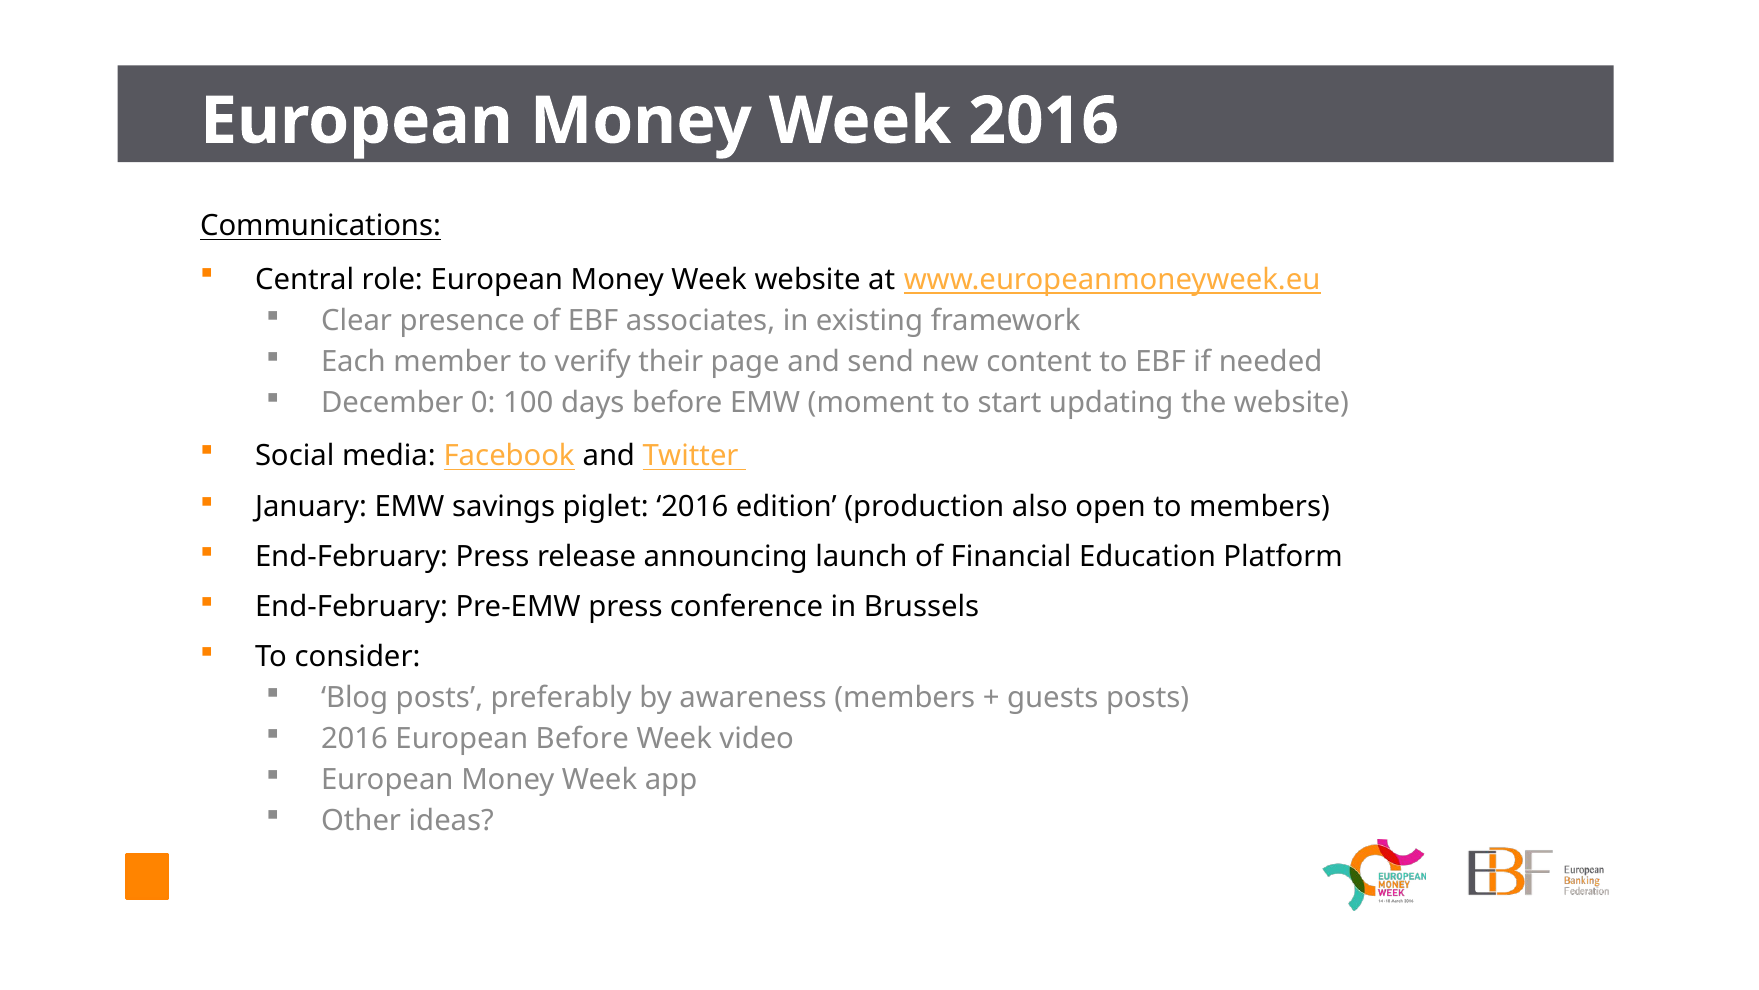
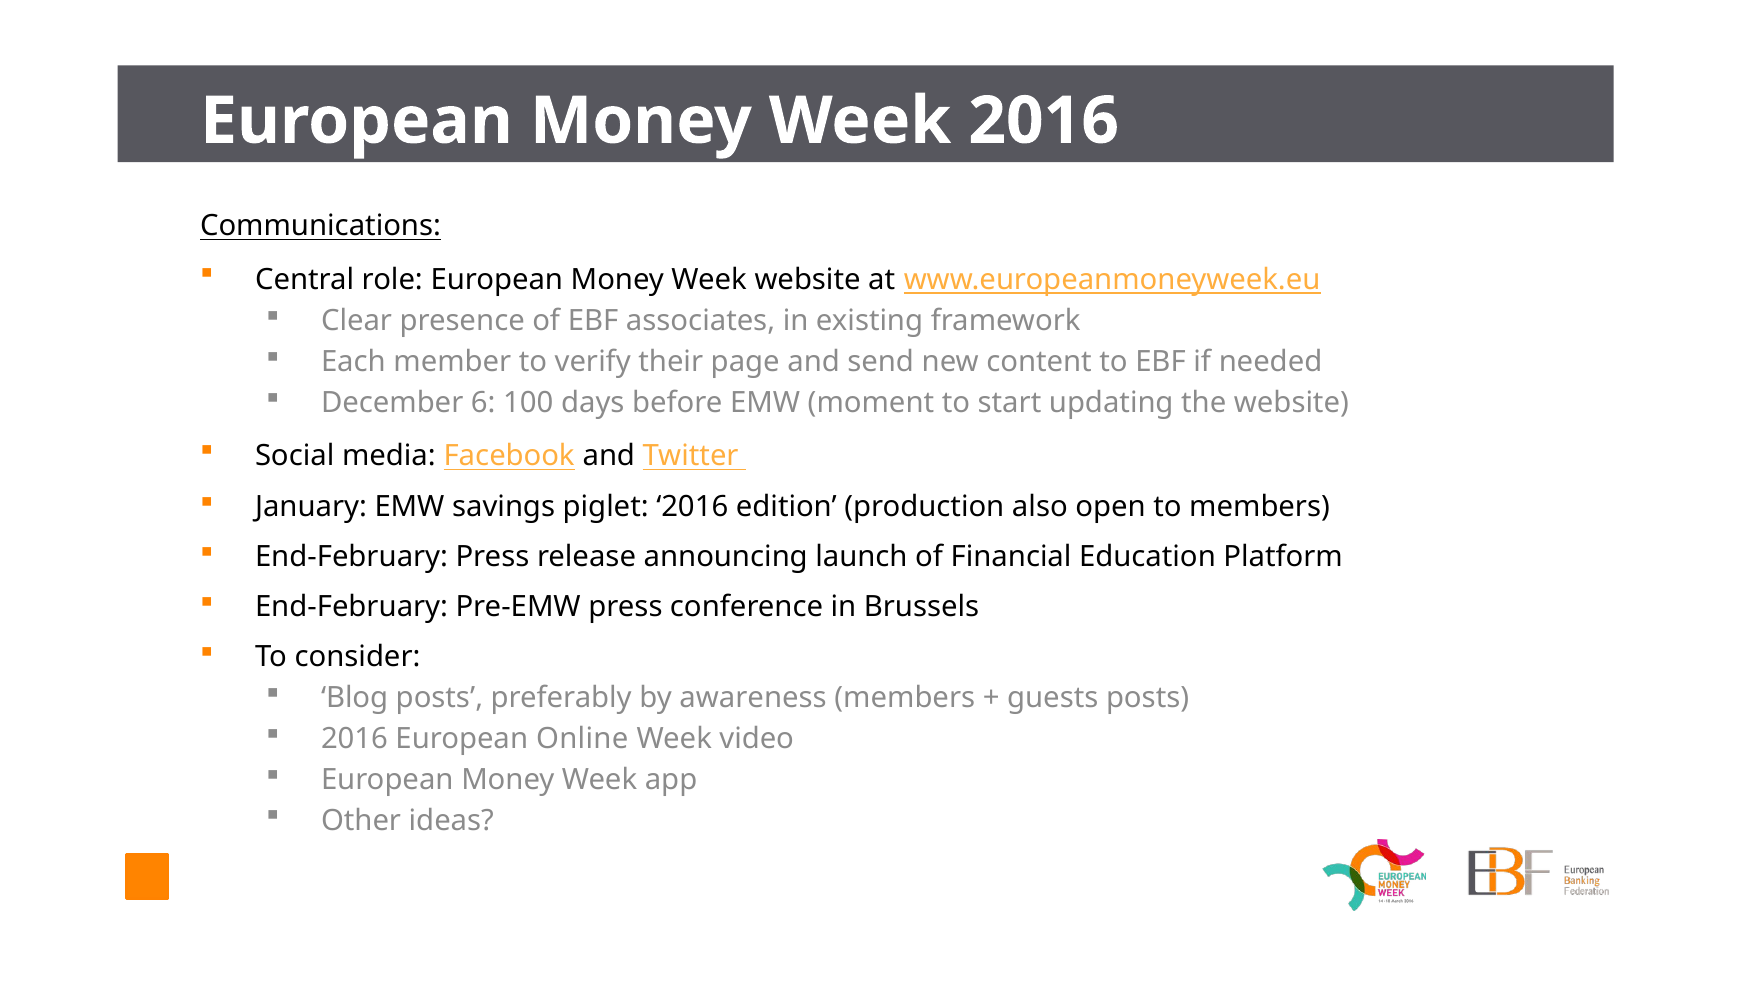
0: 0 -> 6 (483, 403)
European Before: Before -> Online (582, 738)
